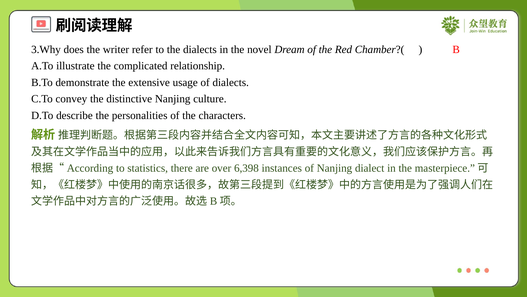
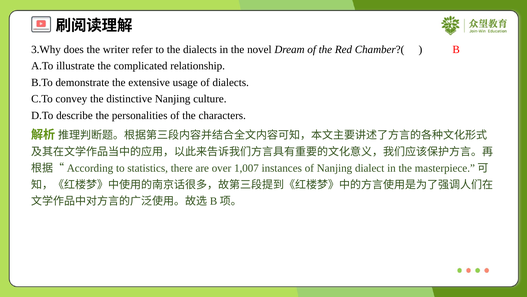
6,398: 6,398 -> 1,007 (246, 168)
